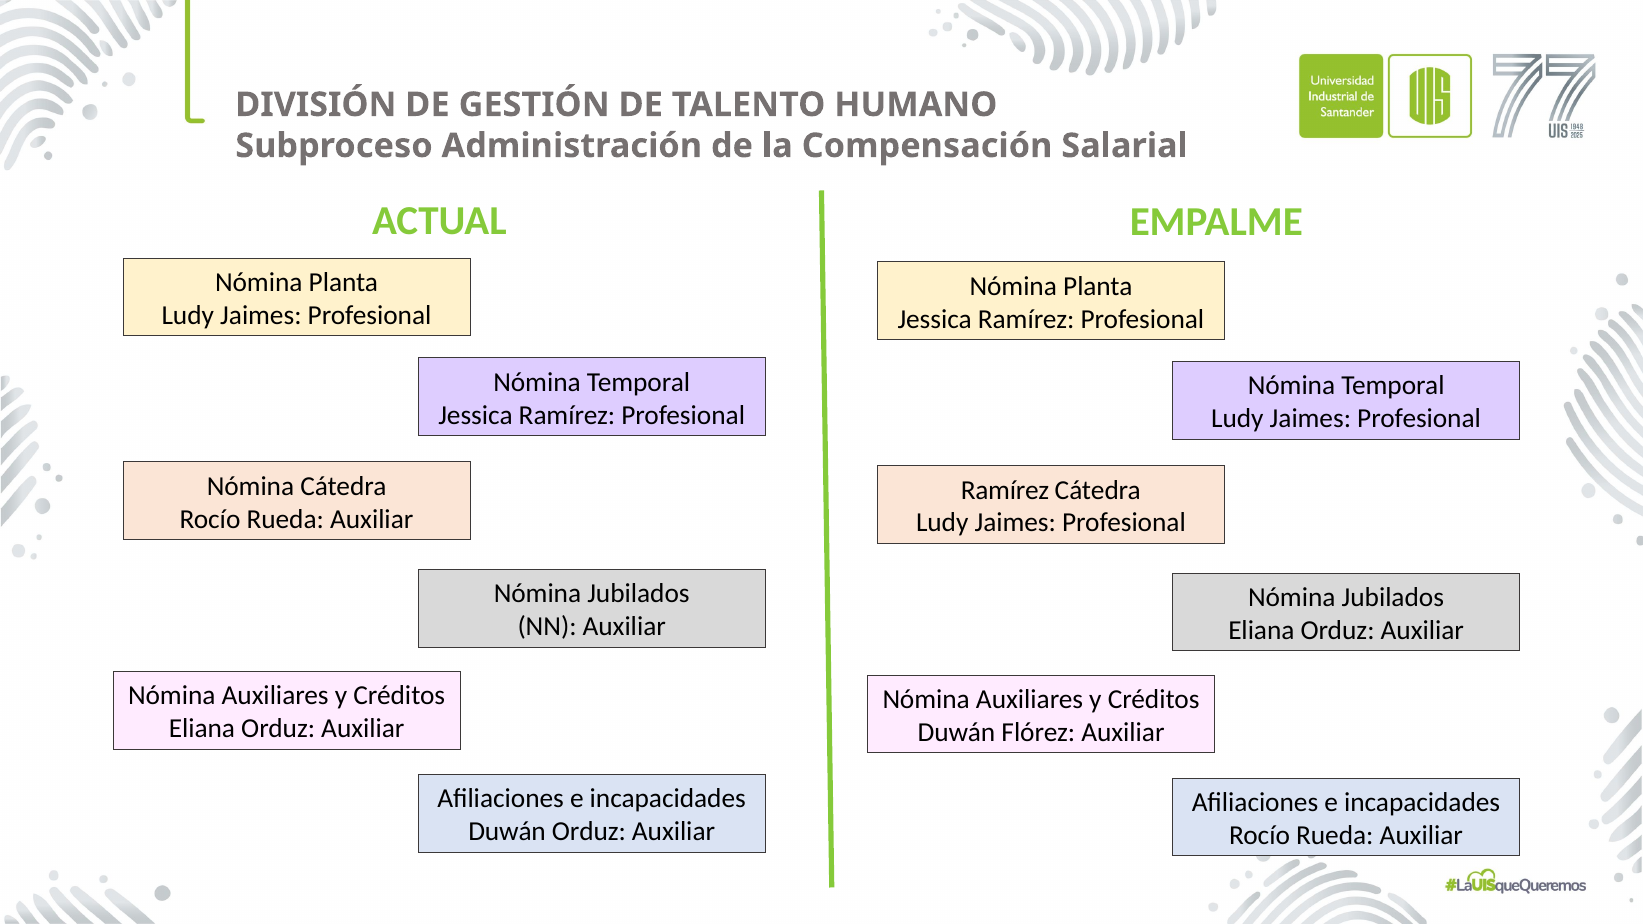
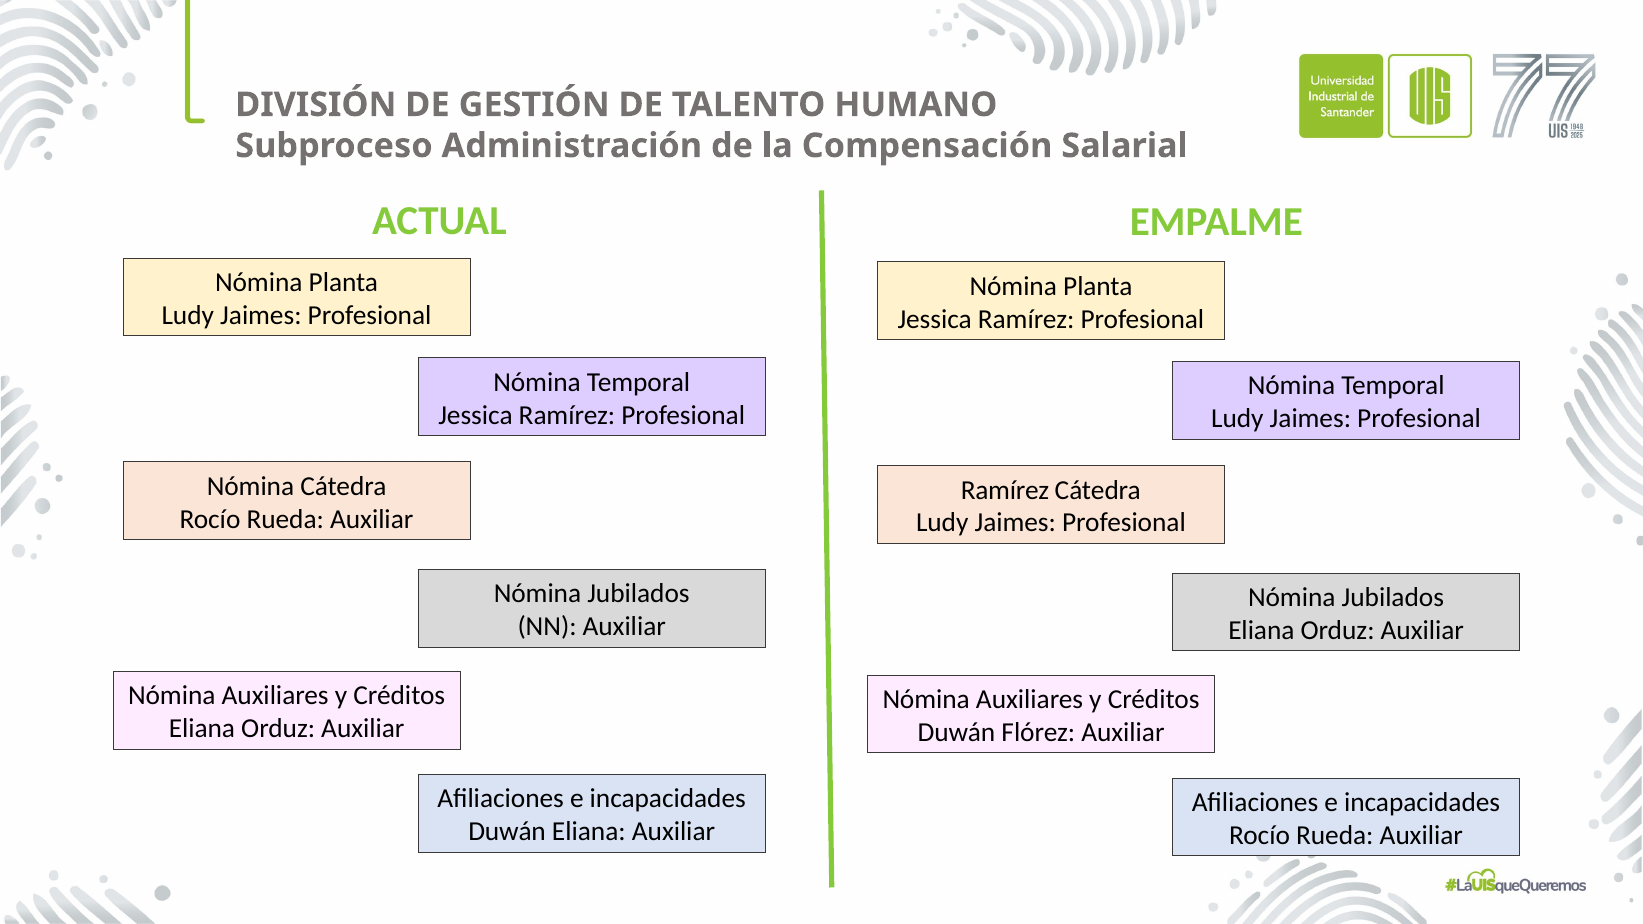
Duwán Orduz: Orduz -> Eliana (589, 832)
